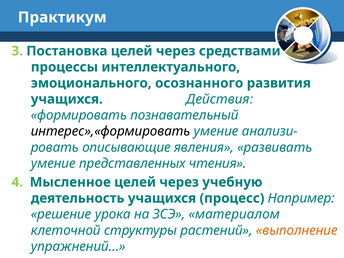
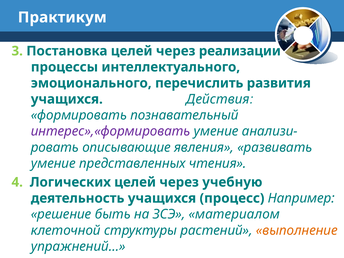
средствами: средствами -> реализации (240, 51)
осознанного: осознанного -> перечислить (199, 83)
интерес»,«формировать colour: black -> purple (111, 131)
Мысленное: Мысленное -> Логических (70, 182)
урока: урока -> быть (113, 214)
